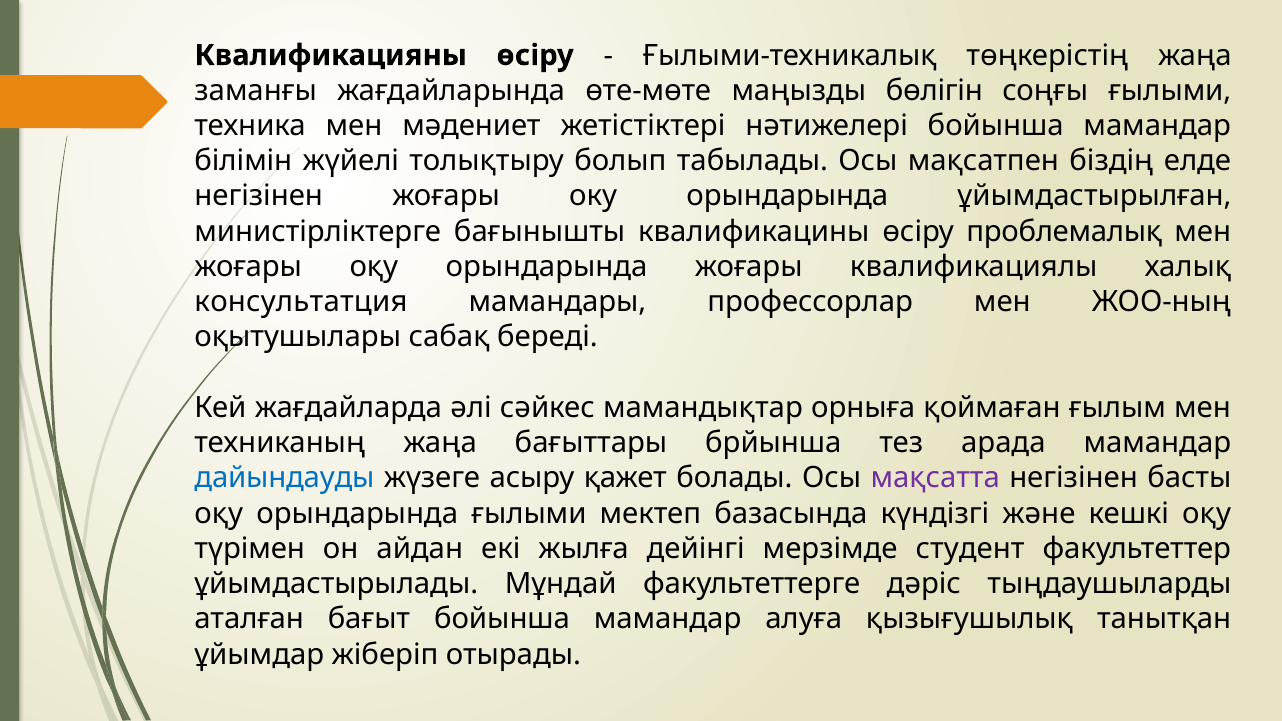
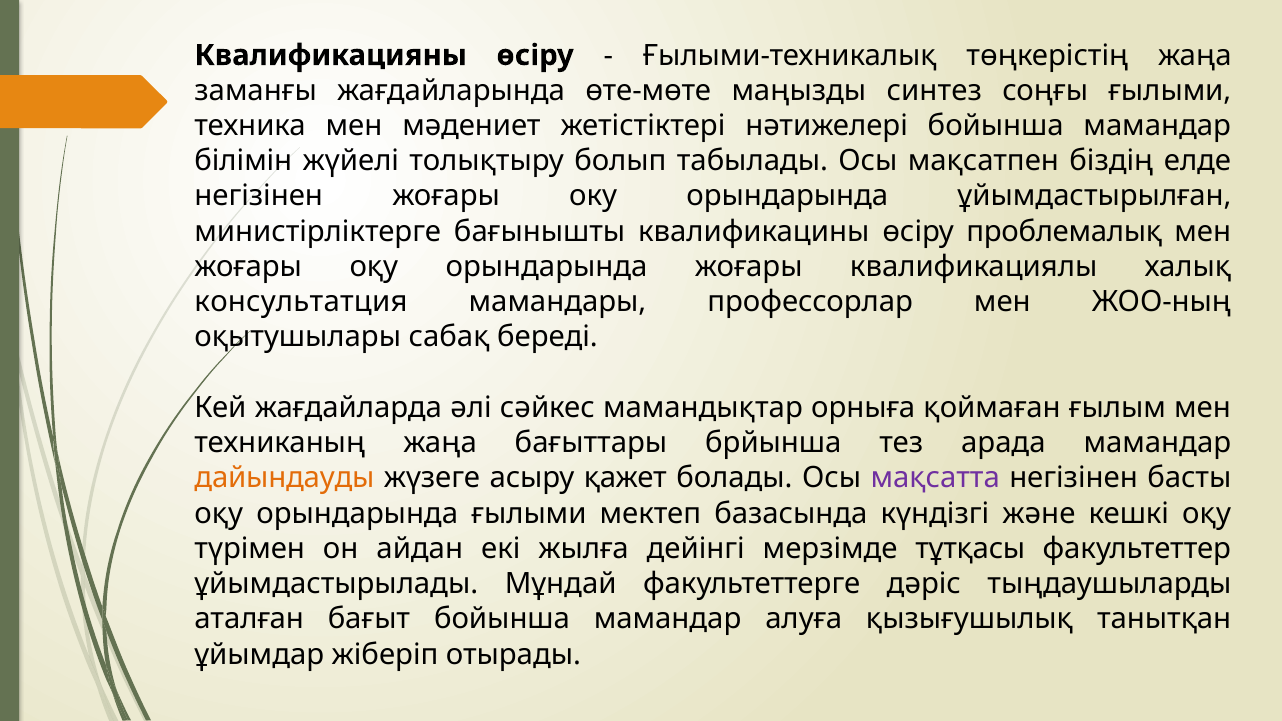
бөлігін: бөлігін -> синтез (934, 91)
дайындауды colour: blue -> orange (284, 478)
студент: студент -> тұтқасы (970, 549)
